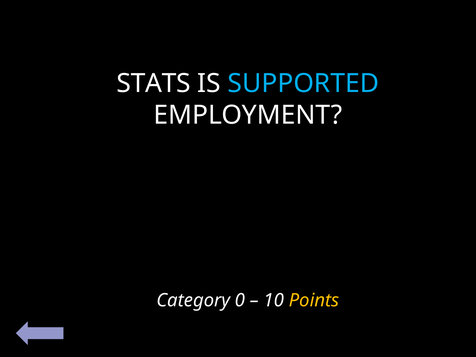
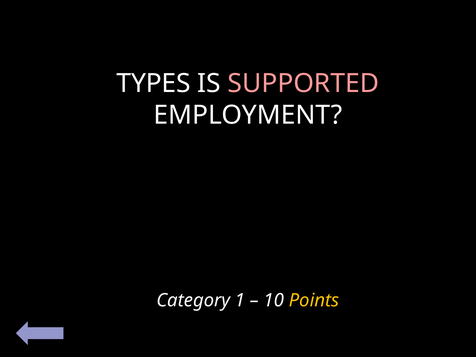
STATS: STATS -> TYPES (154, 84)
SUPPORTED colour: light blue -> pink (303, 84)
0: 0 -> 1 (240, 300)
